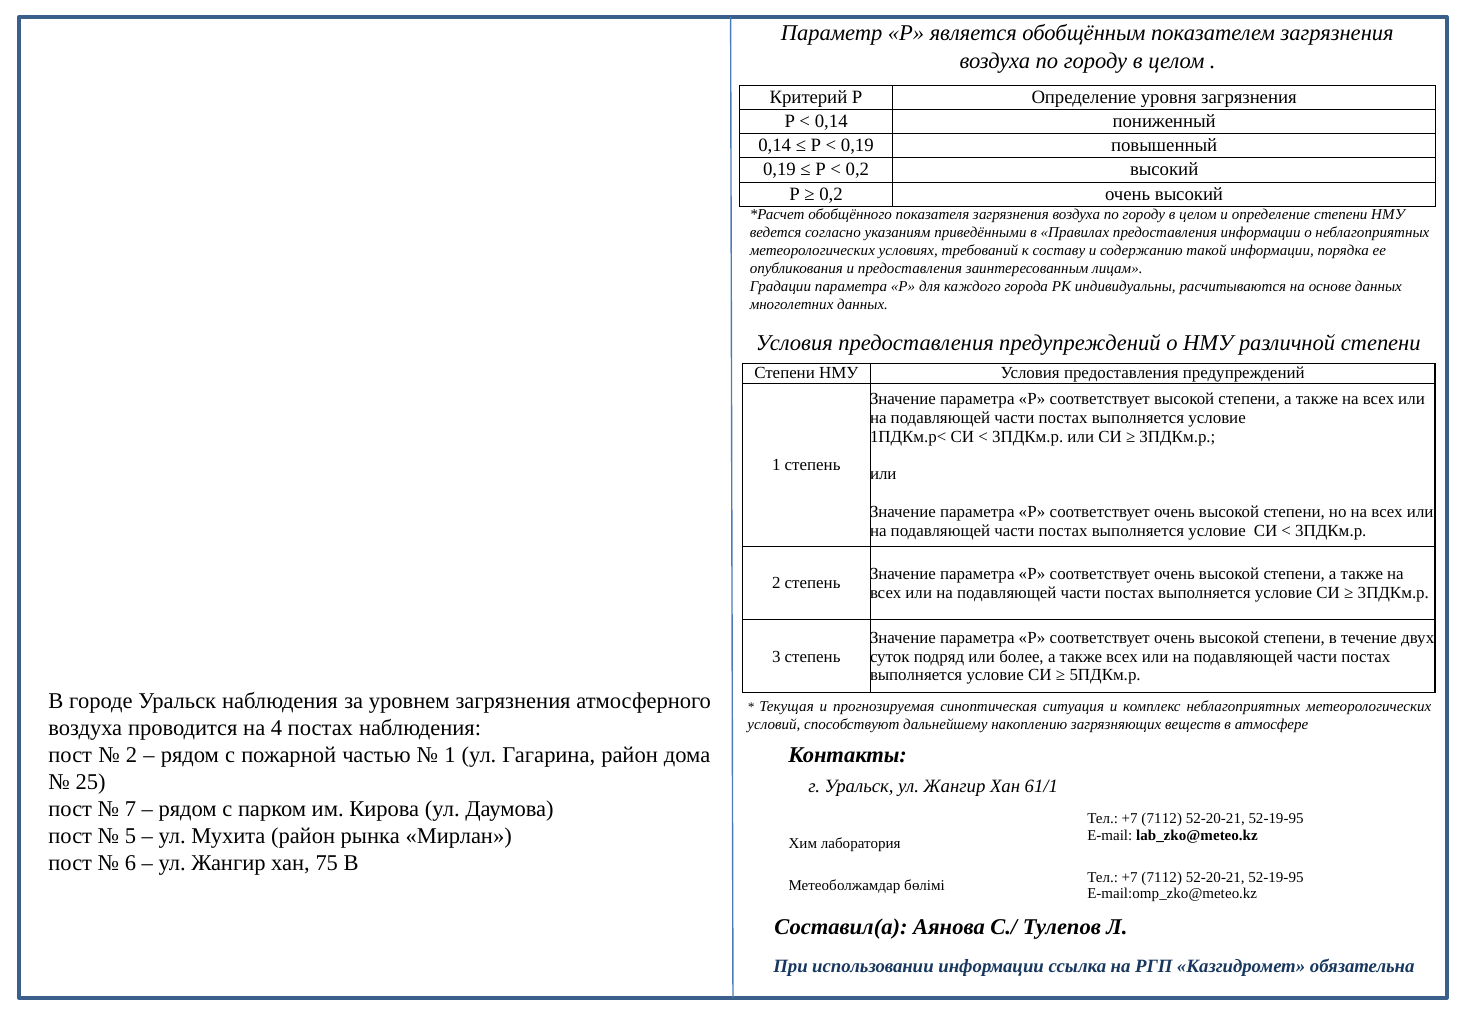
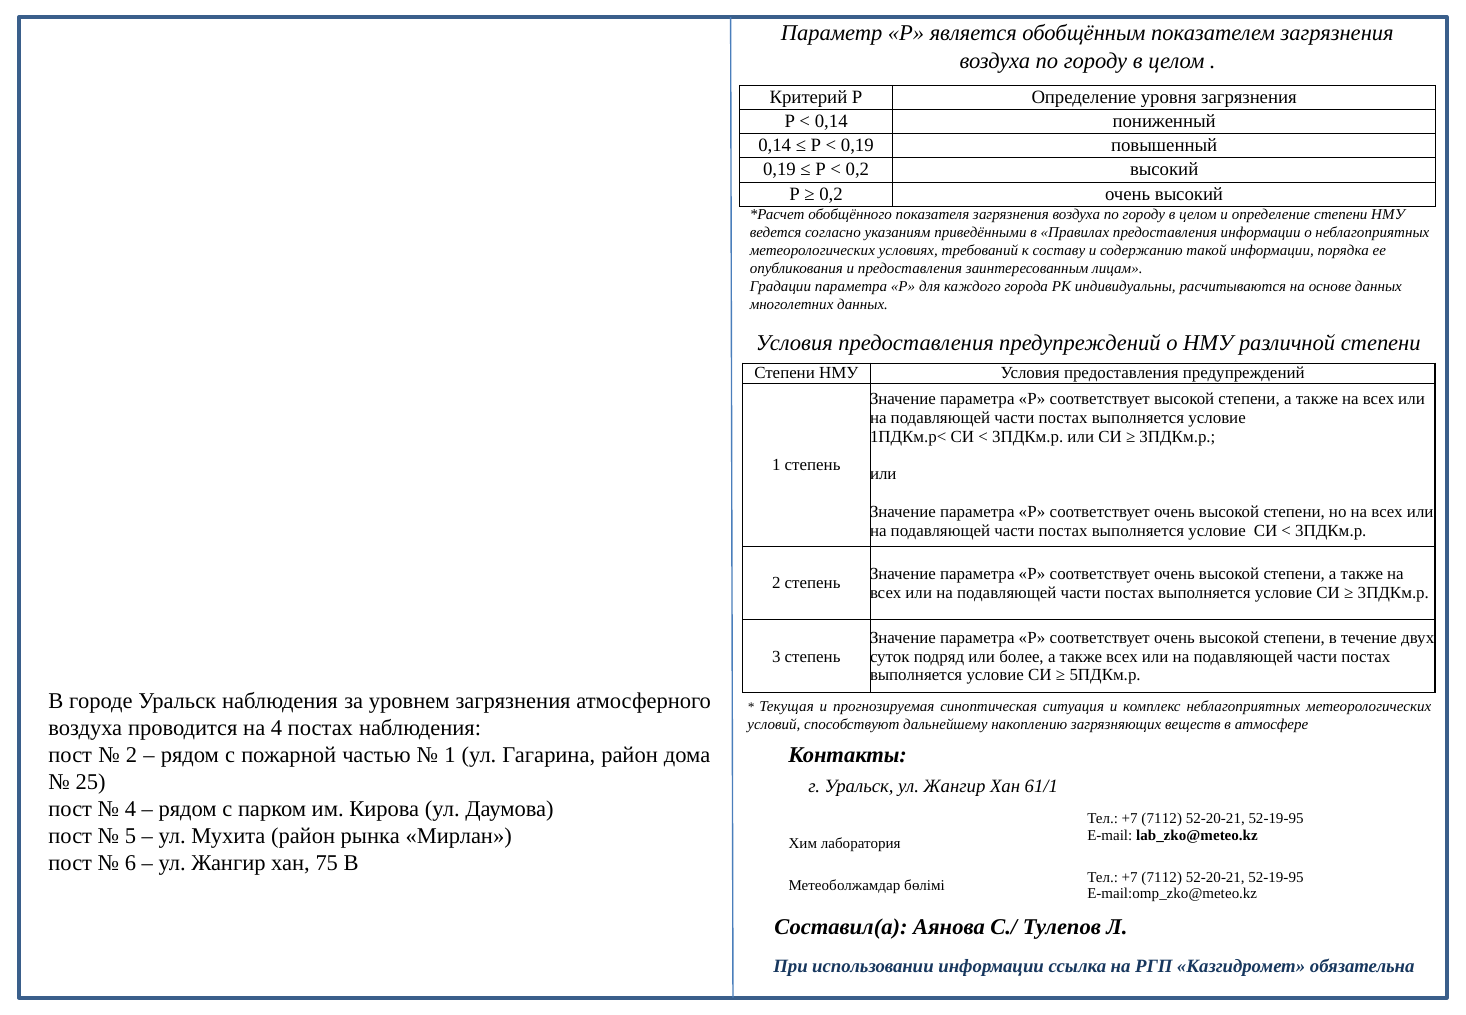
7: 7 -> 4 (130, 809)
